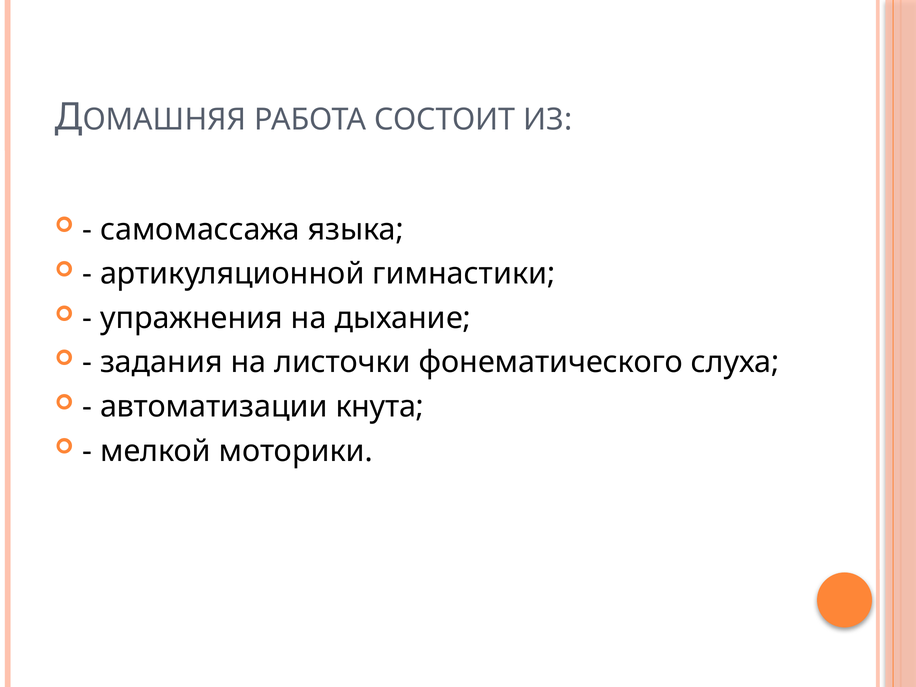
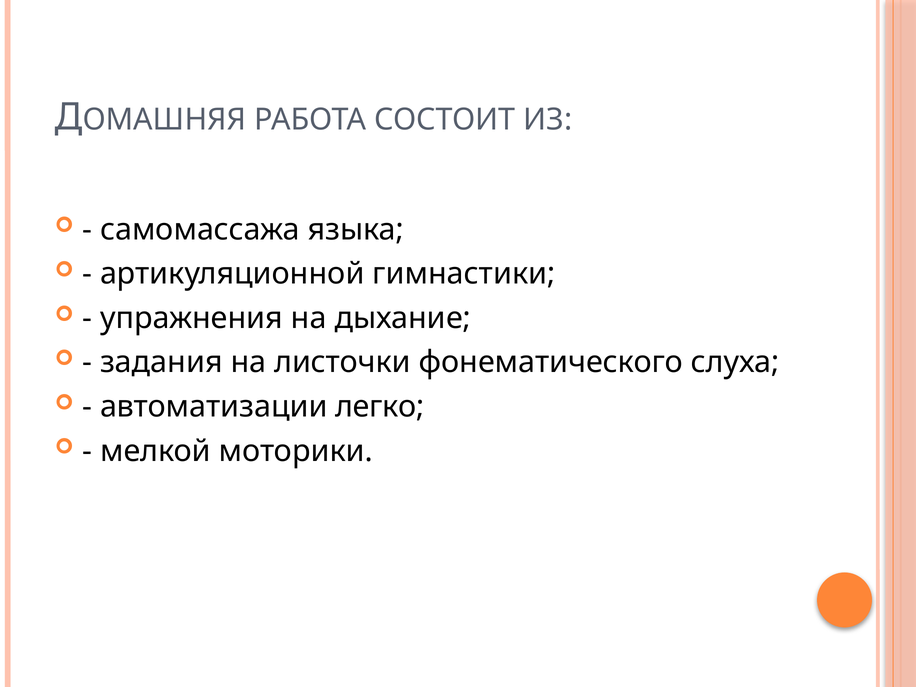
кнута: кнута -> легко (380, 407)
